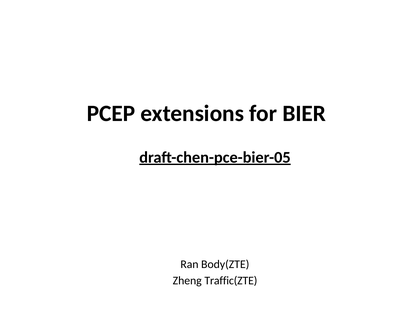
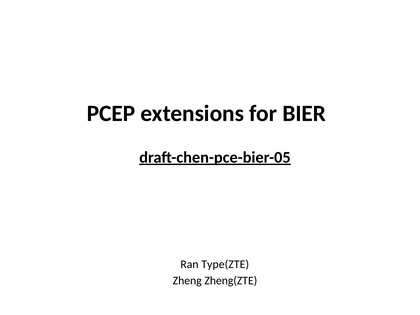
Body(ZTE: Body(ZTE -> Type(ZTE (225, 264)
Traffic(ZTE: Traffic(ZTE -> Zheng(ZTE (231, 281)
